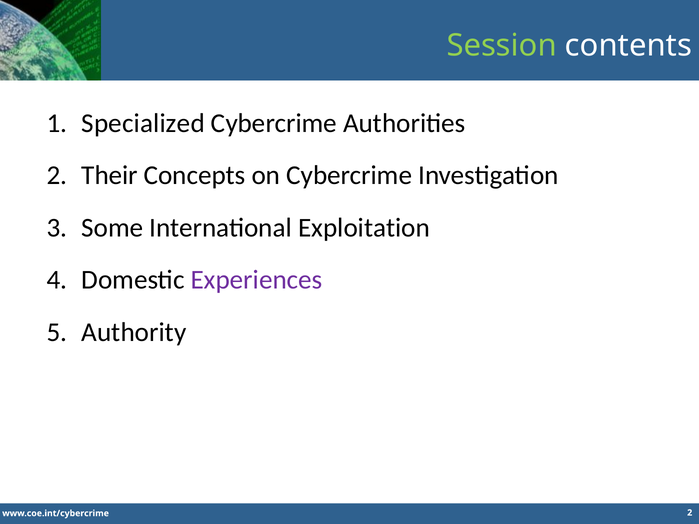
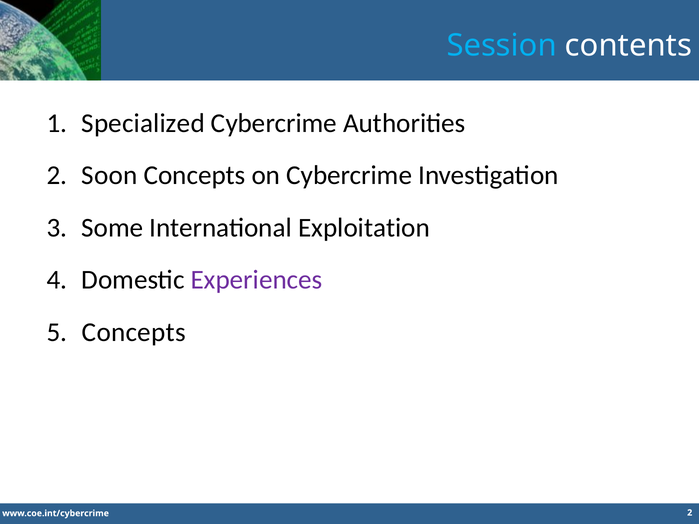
Session colour: light green -> light blue (502, 46)
Their: Their -> Soon (109, 176)
Authority: Authority -> Concepts (134, 332)
